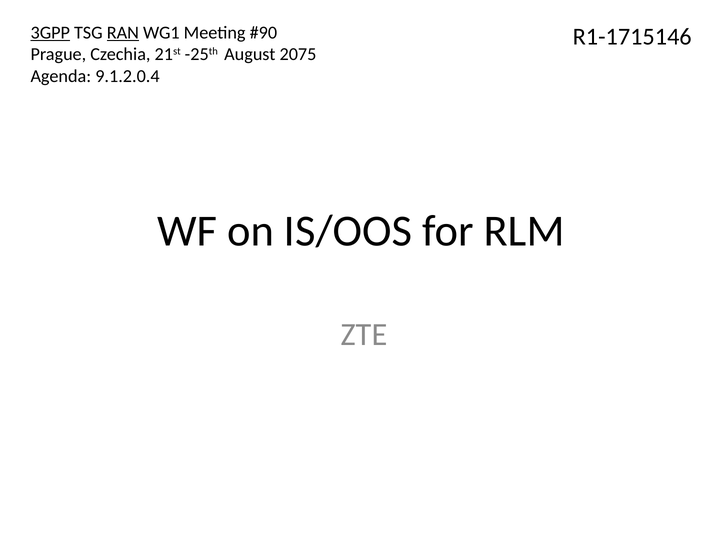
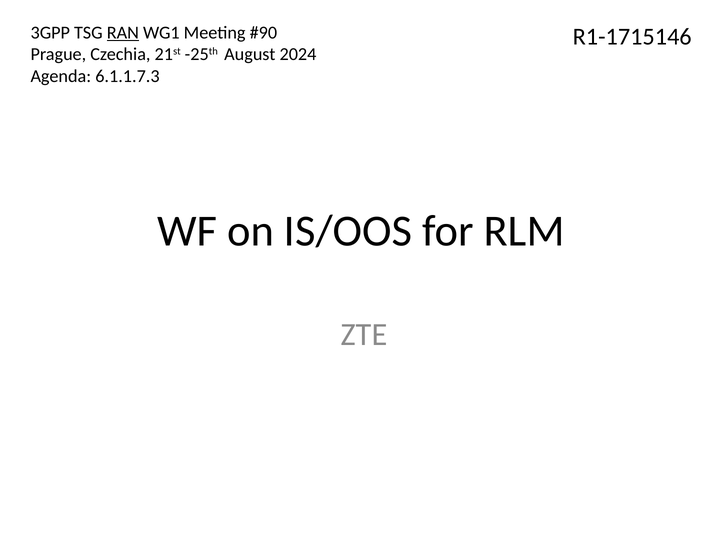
3GPP underline: present -> none (50, 33)
2075: 2075 -> 2024 (298, 54)
9.1.2.0.4: 9.1.2.0.4 -> 6.1.1.7.3 (127, 76)
